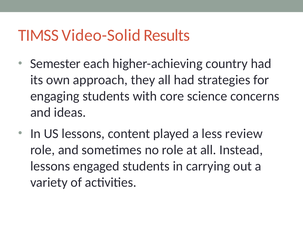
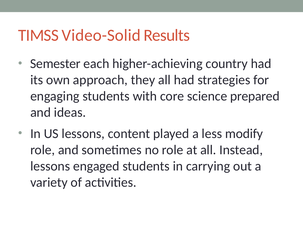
concerns: concerns -> prepared (255, 96)
review: review -> modify (244, 133)
